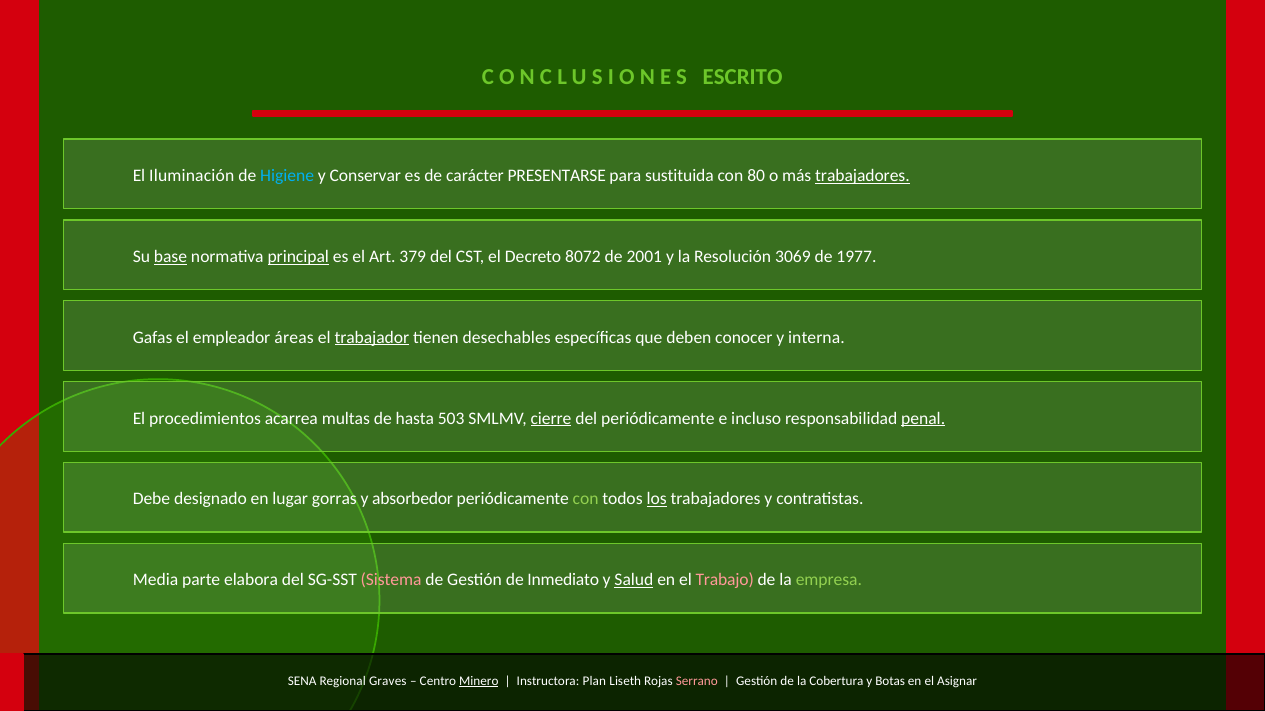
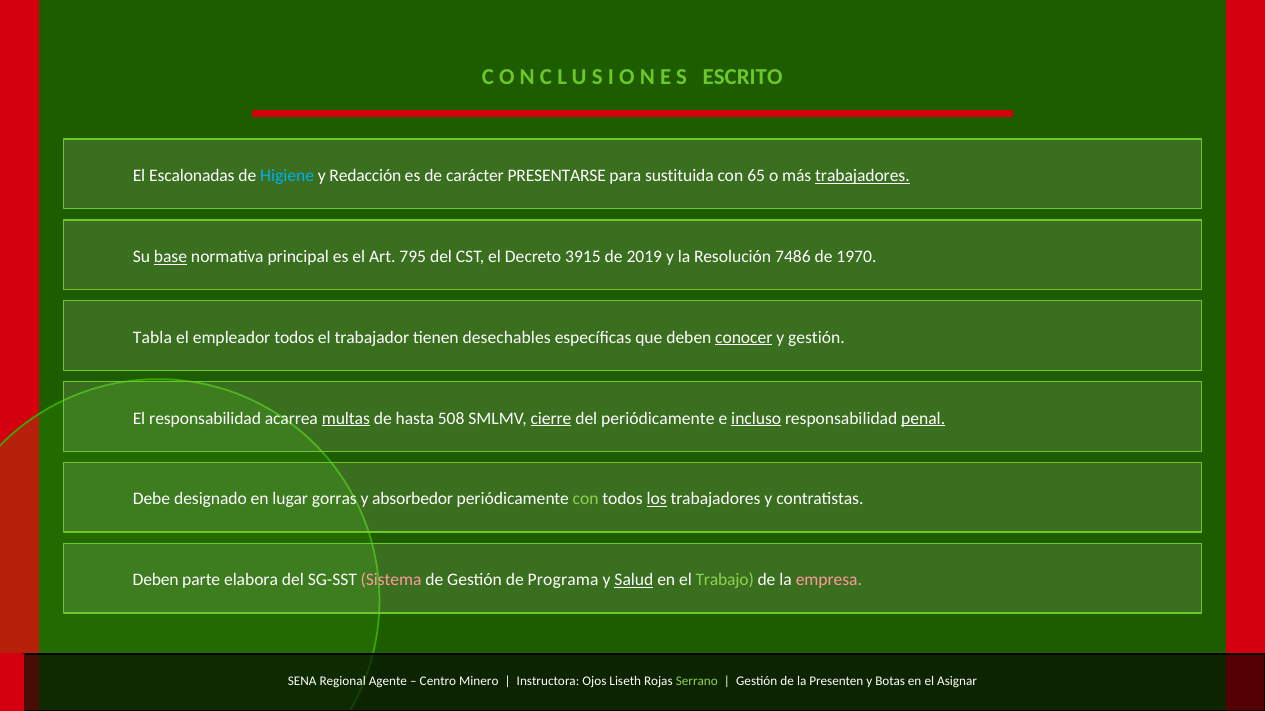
Iluminación: Iluminación -> Escalonadas (192, 176)
Conservar: Conservar -> Redacción (365, 176)
80: 80 -> 65 (756, 176)
principal underline: present -> none (298, 257)
379: 379 -> 795 (413, 257)
8072: 8072 -> 3915 (583, 257)
2001: 2001 -> 2019 (644, 257)
3069: 3069 -> 7486 (793, 257)
1977: 1977 -> 1970 (856, 257)
Gafas: Gafas -> Tabla (152, 338)
empleador áreas: áreas -> todos (294, 338)
trabajador underline: present -> none (372, 338)
conocer underline: none -> present (744, 338)
y interna: interna -> gestión (816, 338)
El procedimientos: procedimientos -> responsabilidad (205, 419)
multas underline: none -> present (346, 419)
503: 503 -> 508 (451, 419)
incluso underline: none -> present (756, 419)
Media: Media -> Deben (156, 581)
Inmediato: Inmediato -> Programa (563, 581)
Trabajo colour: pink -> light green (725, 581)
empresa colour: light green -> pink (829, 581)
Graves: Graves -> Agente (388, 681)
Minero underline: present -> none (479, 681)
Plan: Plan -> Ojos (594, 681)
Serrano colour: pink -> light green (697, 681)
Cobertura: Cobertura -> Presenten (836, 681)
